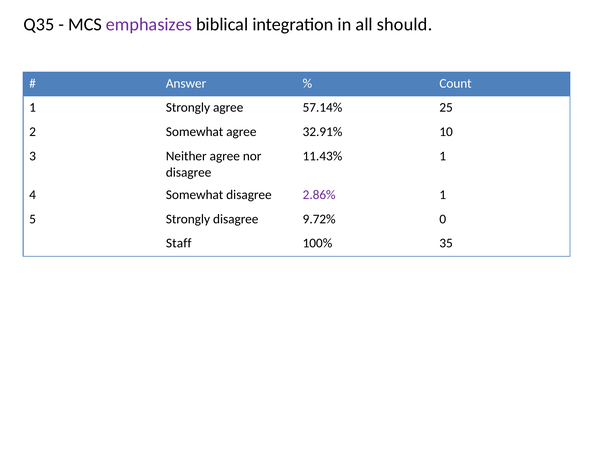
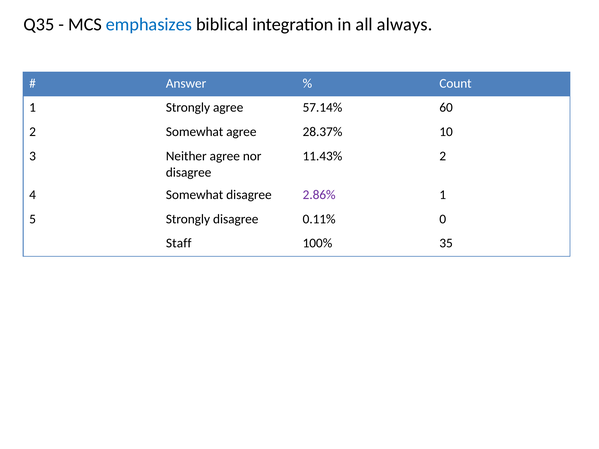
emphasizes colour: purple -> blue (149, 24)
should: should -> always (405, 24)
25: 25 -> 60 (446, 108)
32.91%: 32.91% -> 28.37% (322, 132)
11.43% 1: 1 -> 2 (443, 156)
9.72%: 9.72% -> 0.11% (319, 219)
